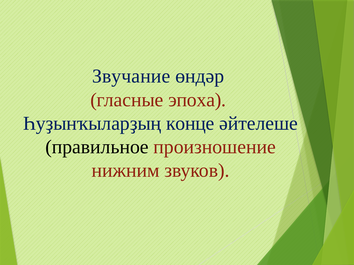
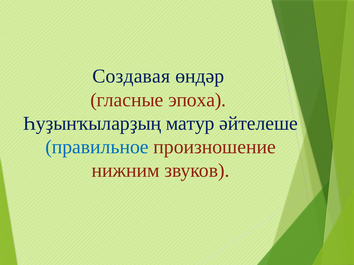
Звучание: Звучание -> Создавая (131, 76)
конце: конце -> матур (190, 124)
правильное colour: black -> blue (97, 147)
